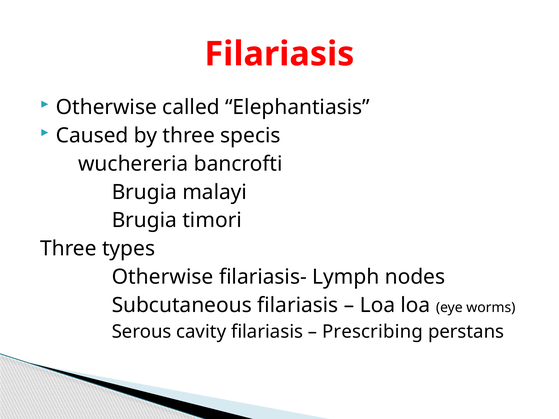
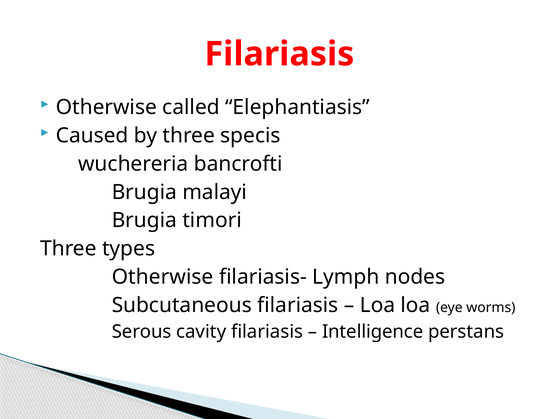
Prescribing: Prescribing -> Intelligence (373, 332)
